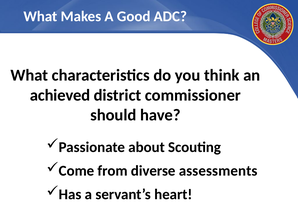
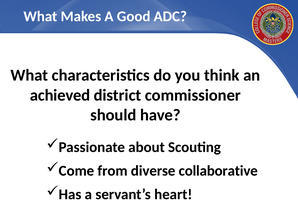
assessments: assessments -> collaborative (218, 170)
